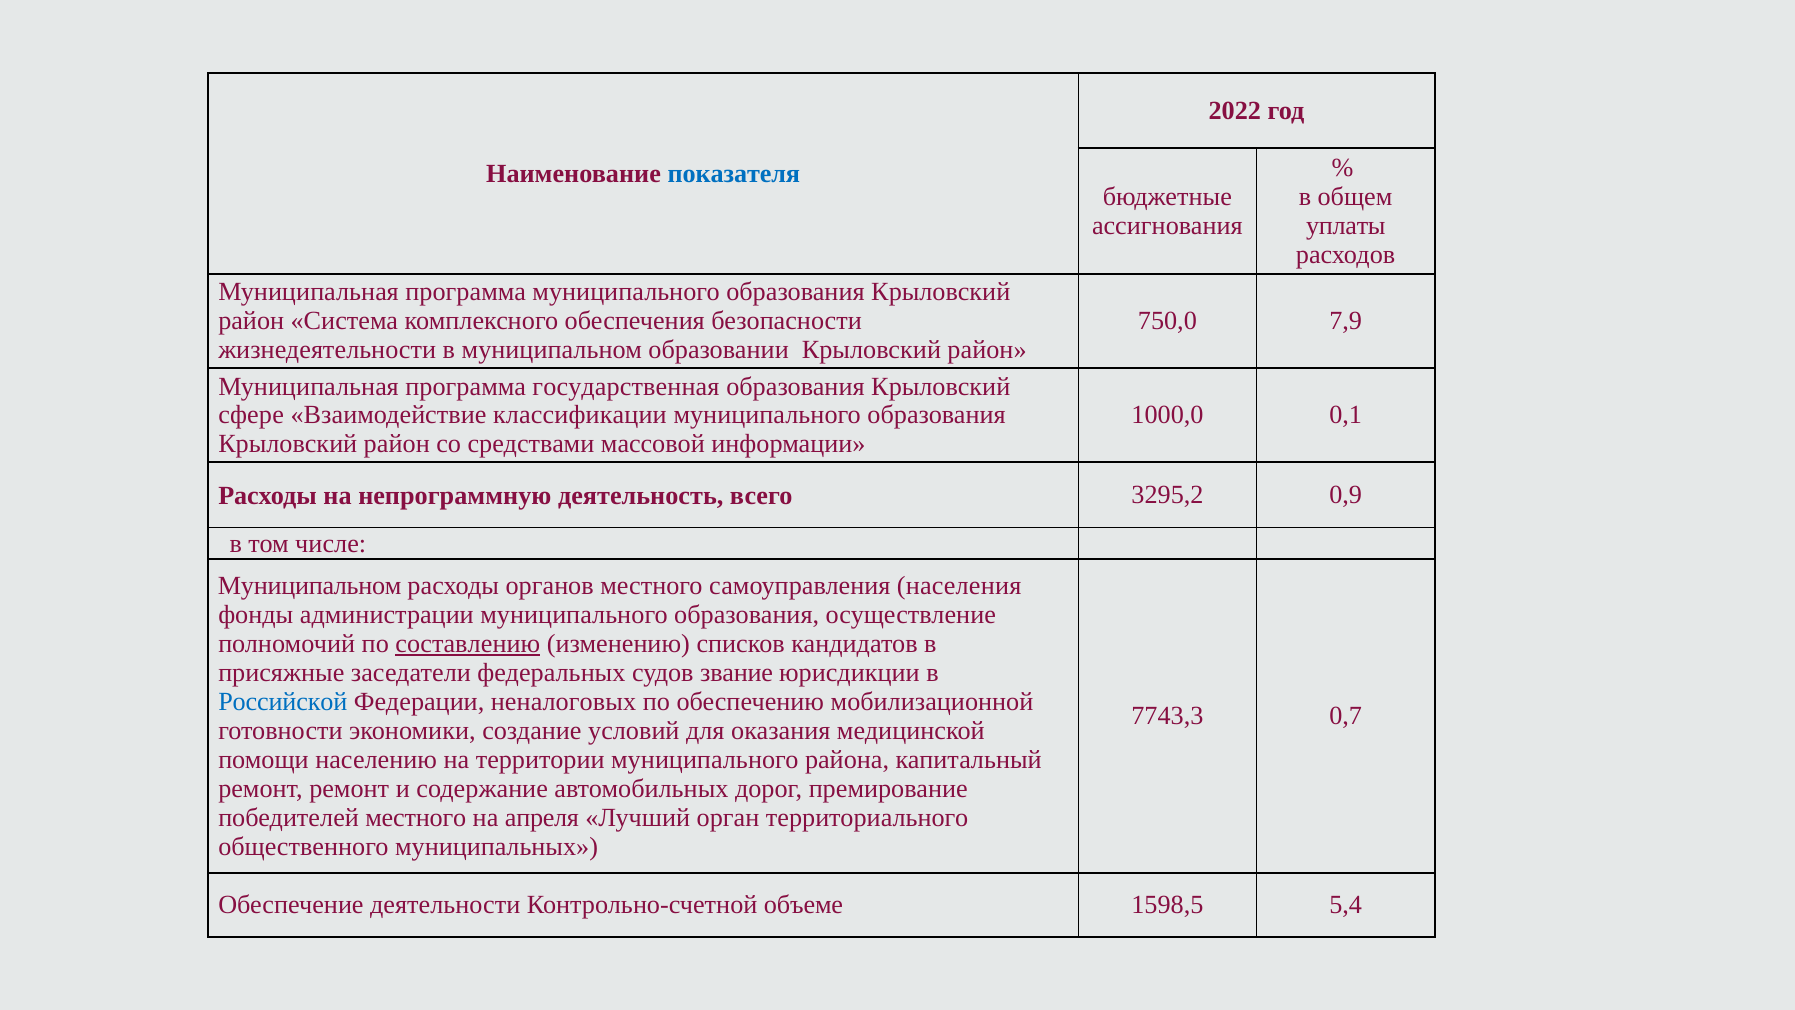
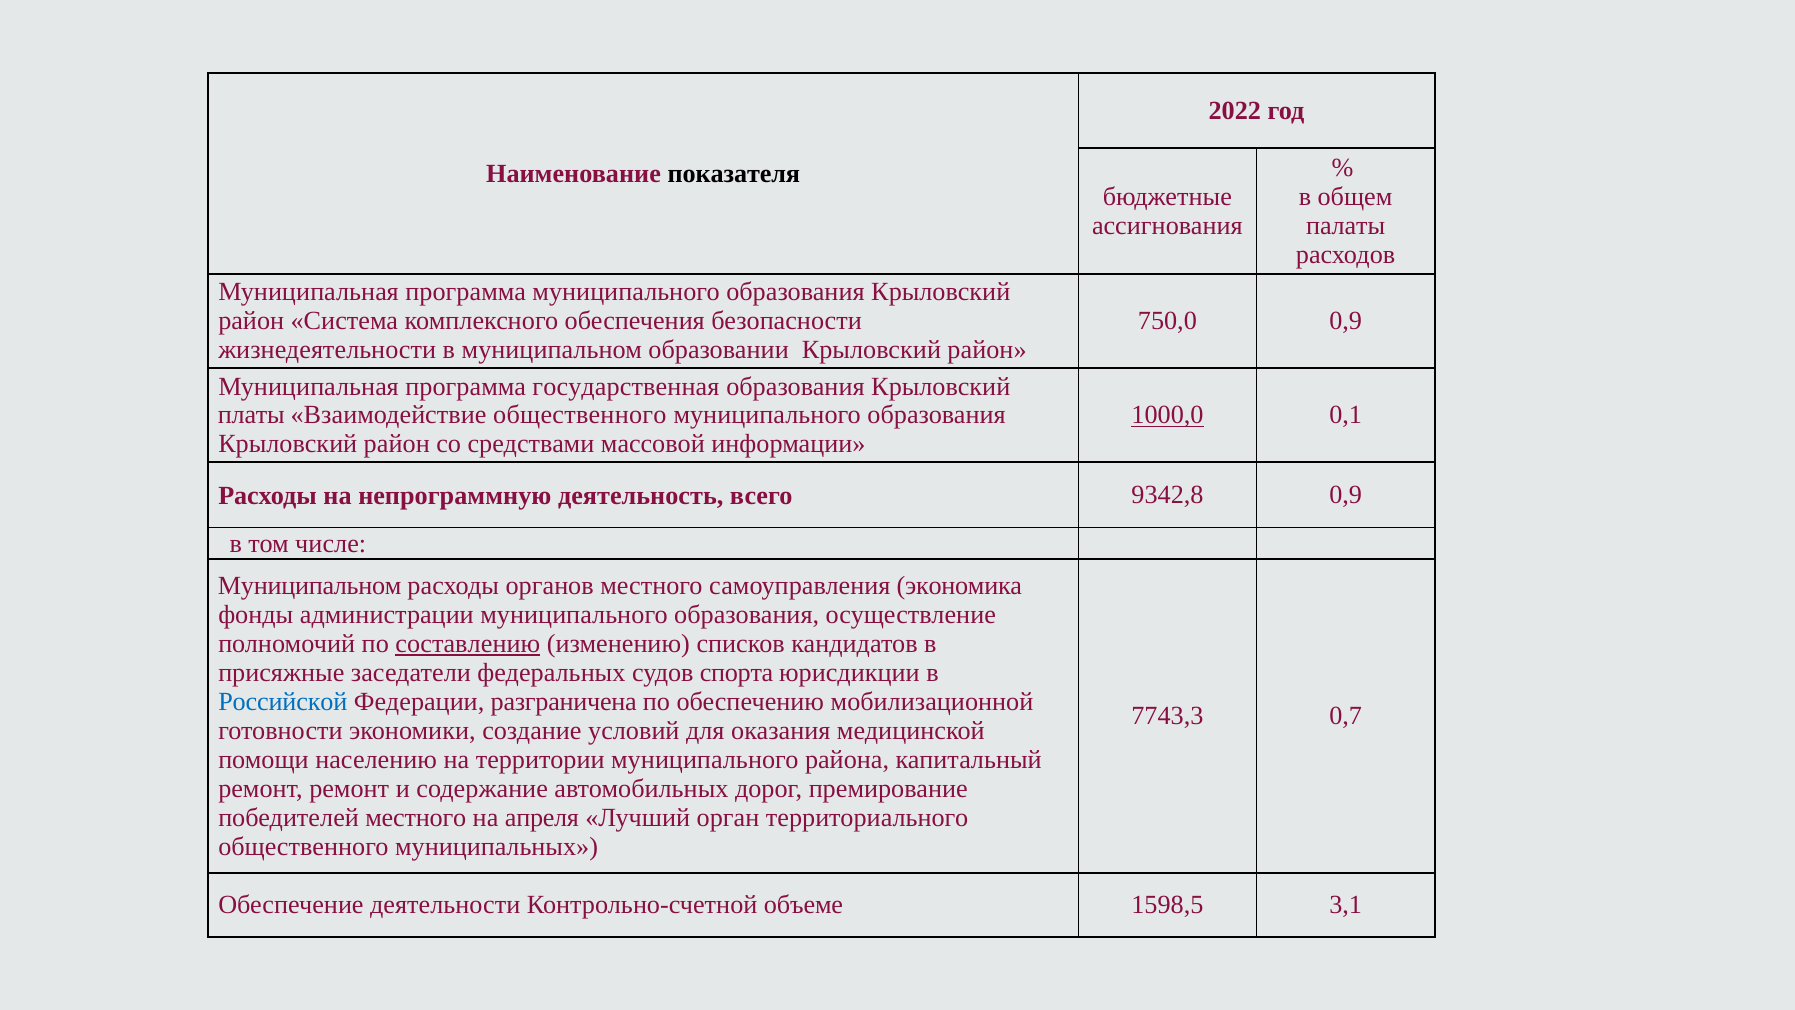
показателя colour: blue -> black (734, 174)
уплаты: уплаты -> палаты (1346, 226)
750,0 7,9: 7,9 -> 0,9 (1346, 321)
сфере: сфере -> платы (251, 415)
Взаимодействие классификации: классификации -> общественного (580, 415)
1000,0 underline: none -> present (1167, 415)
3295,2: 3295,2 -> 9342,8 (1167, 495)
населения: населения -> экономика (959, 586)
звание: звание -> спорта (737, 673)
неналоговых: неналоговых -> разграничена (564, 702)
5,4: 5,4 -> 3,1 (1346, 905)
